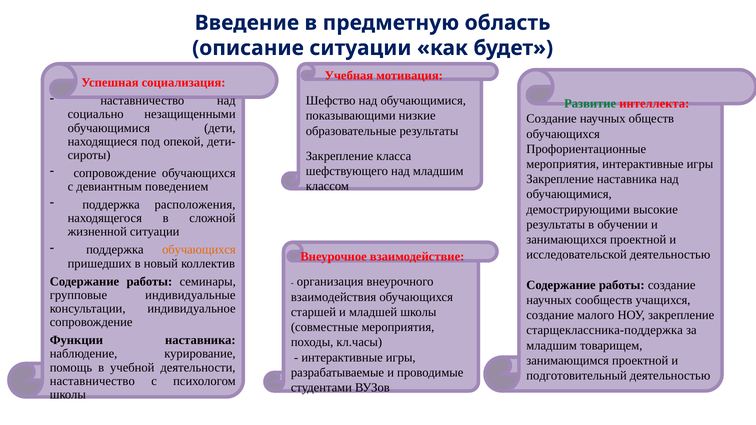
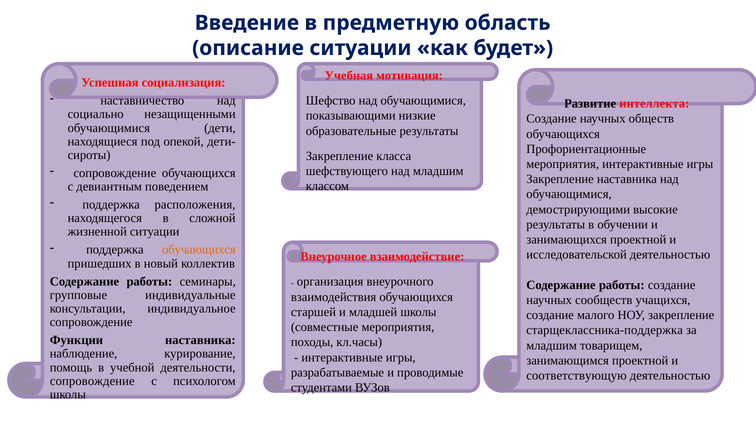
Развитие colour: green -> black (590, 104)
подготовительный: подготовительный -> соответствующую (577, 376)
наставничество: наставничество -> сопровождение (92, 381)
